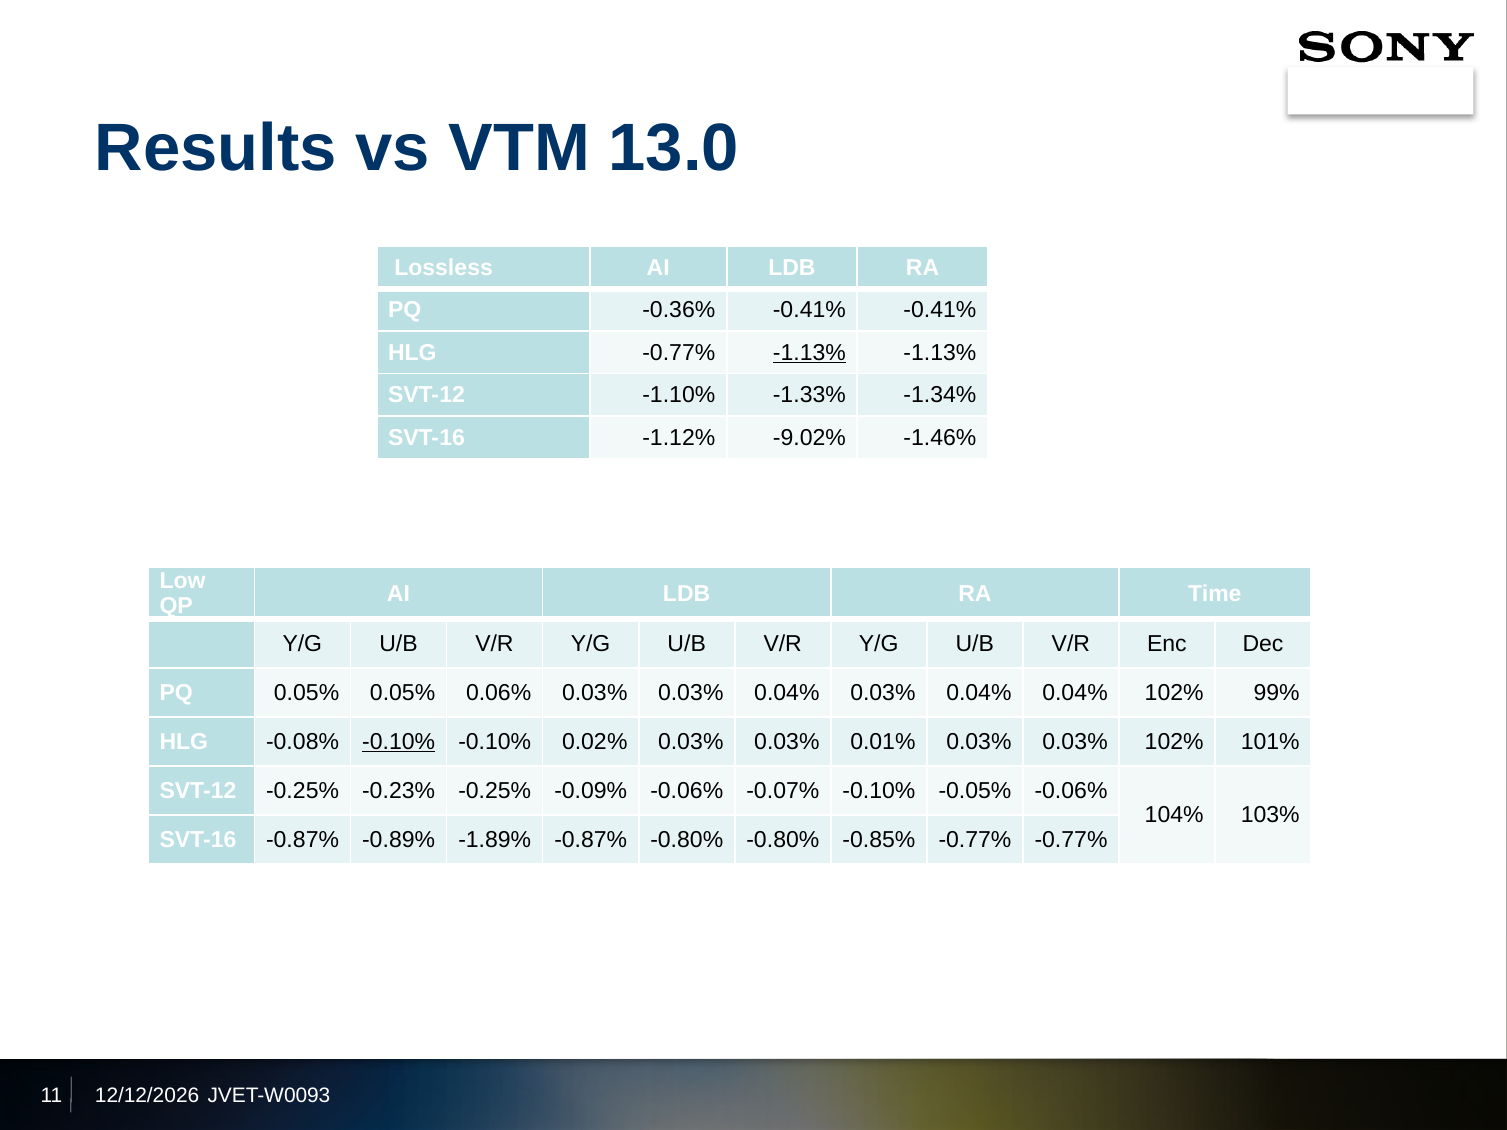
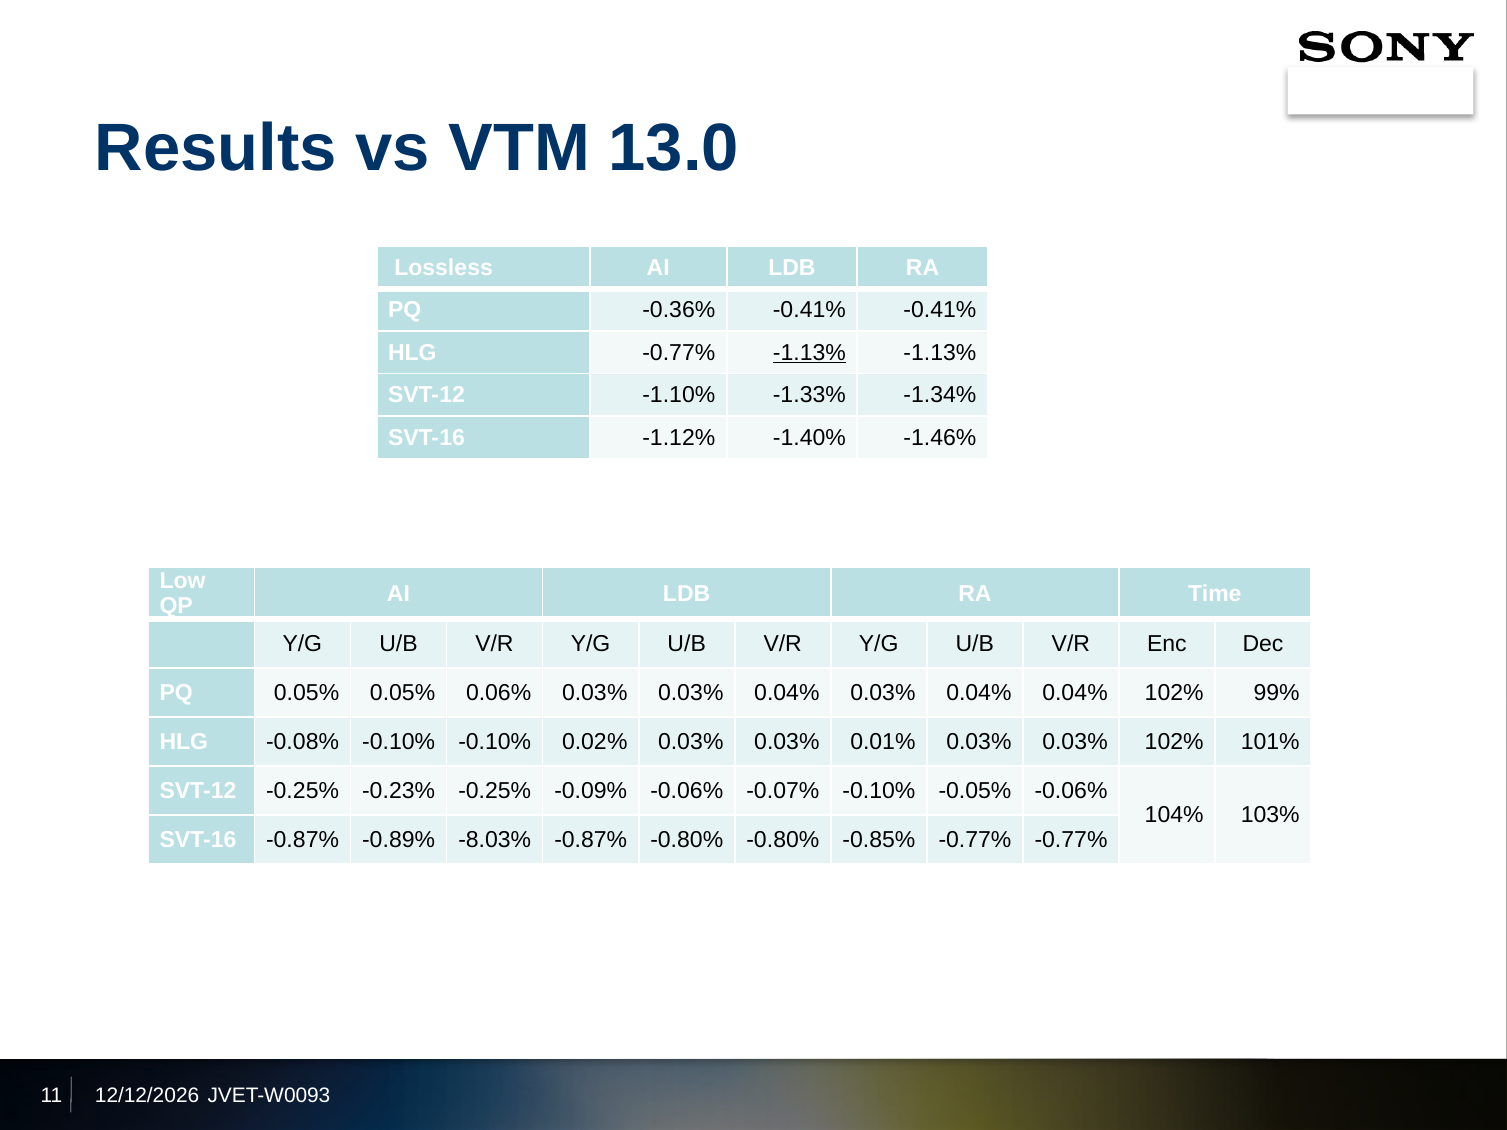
-9.02%: -9.02% -> -1.40% (809, 438)
-0.10% underline: present -> none (399, 742)
-1.89%: -1.89% -> -8.03% (495, 840)
